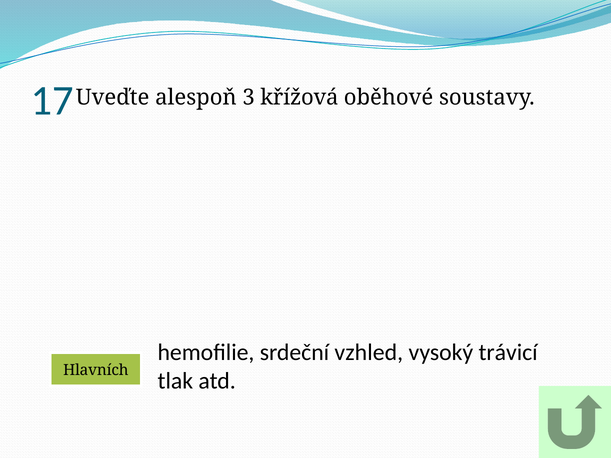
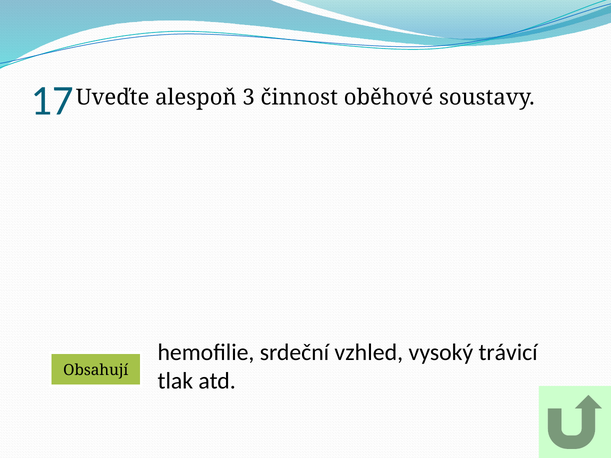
křížová: křížová -> činnost (299, 98)
Hlavních: Hlavních -> Obsahují (96, 370)
